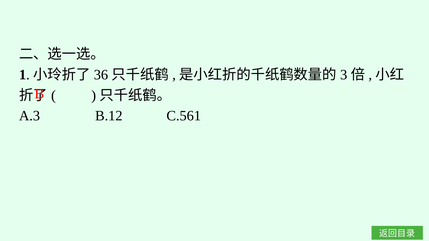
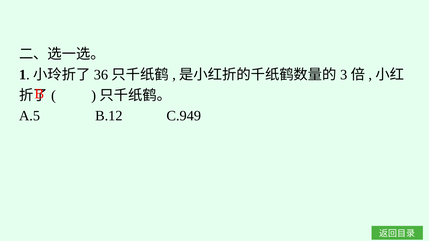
A.3: A.3 -> A.5 (30, 116)
C.561: C.561 -> C.949 (184, 116)
